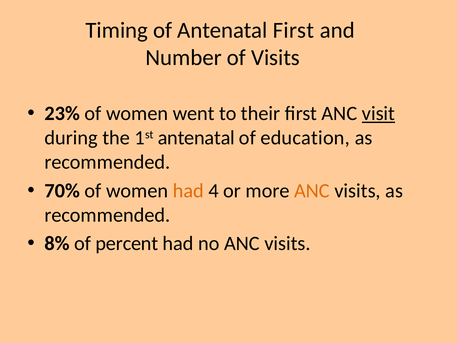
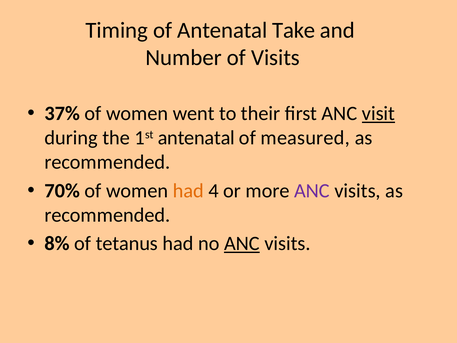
Antenatal First: First -> Take (294, 30)
23%: 23% -> 37% (62, 113)
education: education -> measured (305, 138)
ANC colour: orange -> purple (312, 191)
percent: percent -> tetanus (127, 243)
ANC underline: none -> present (242, 243)
